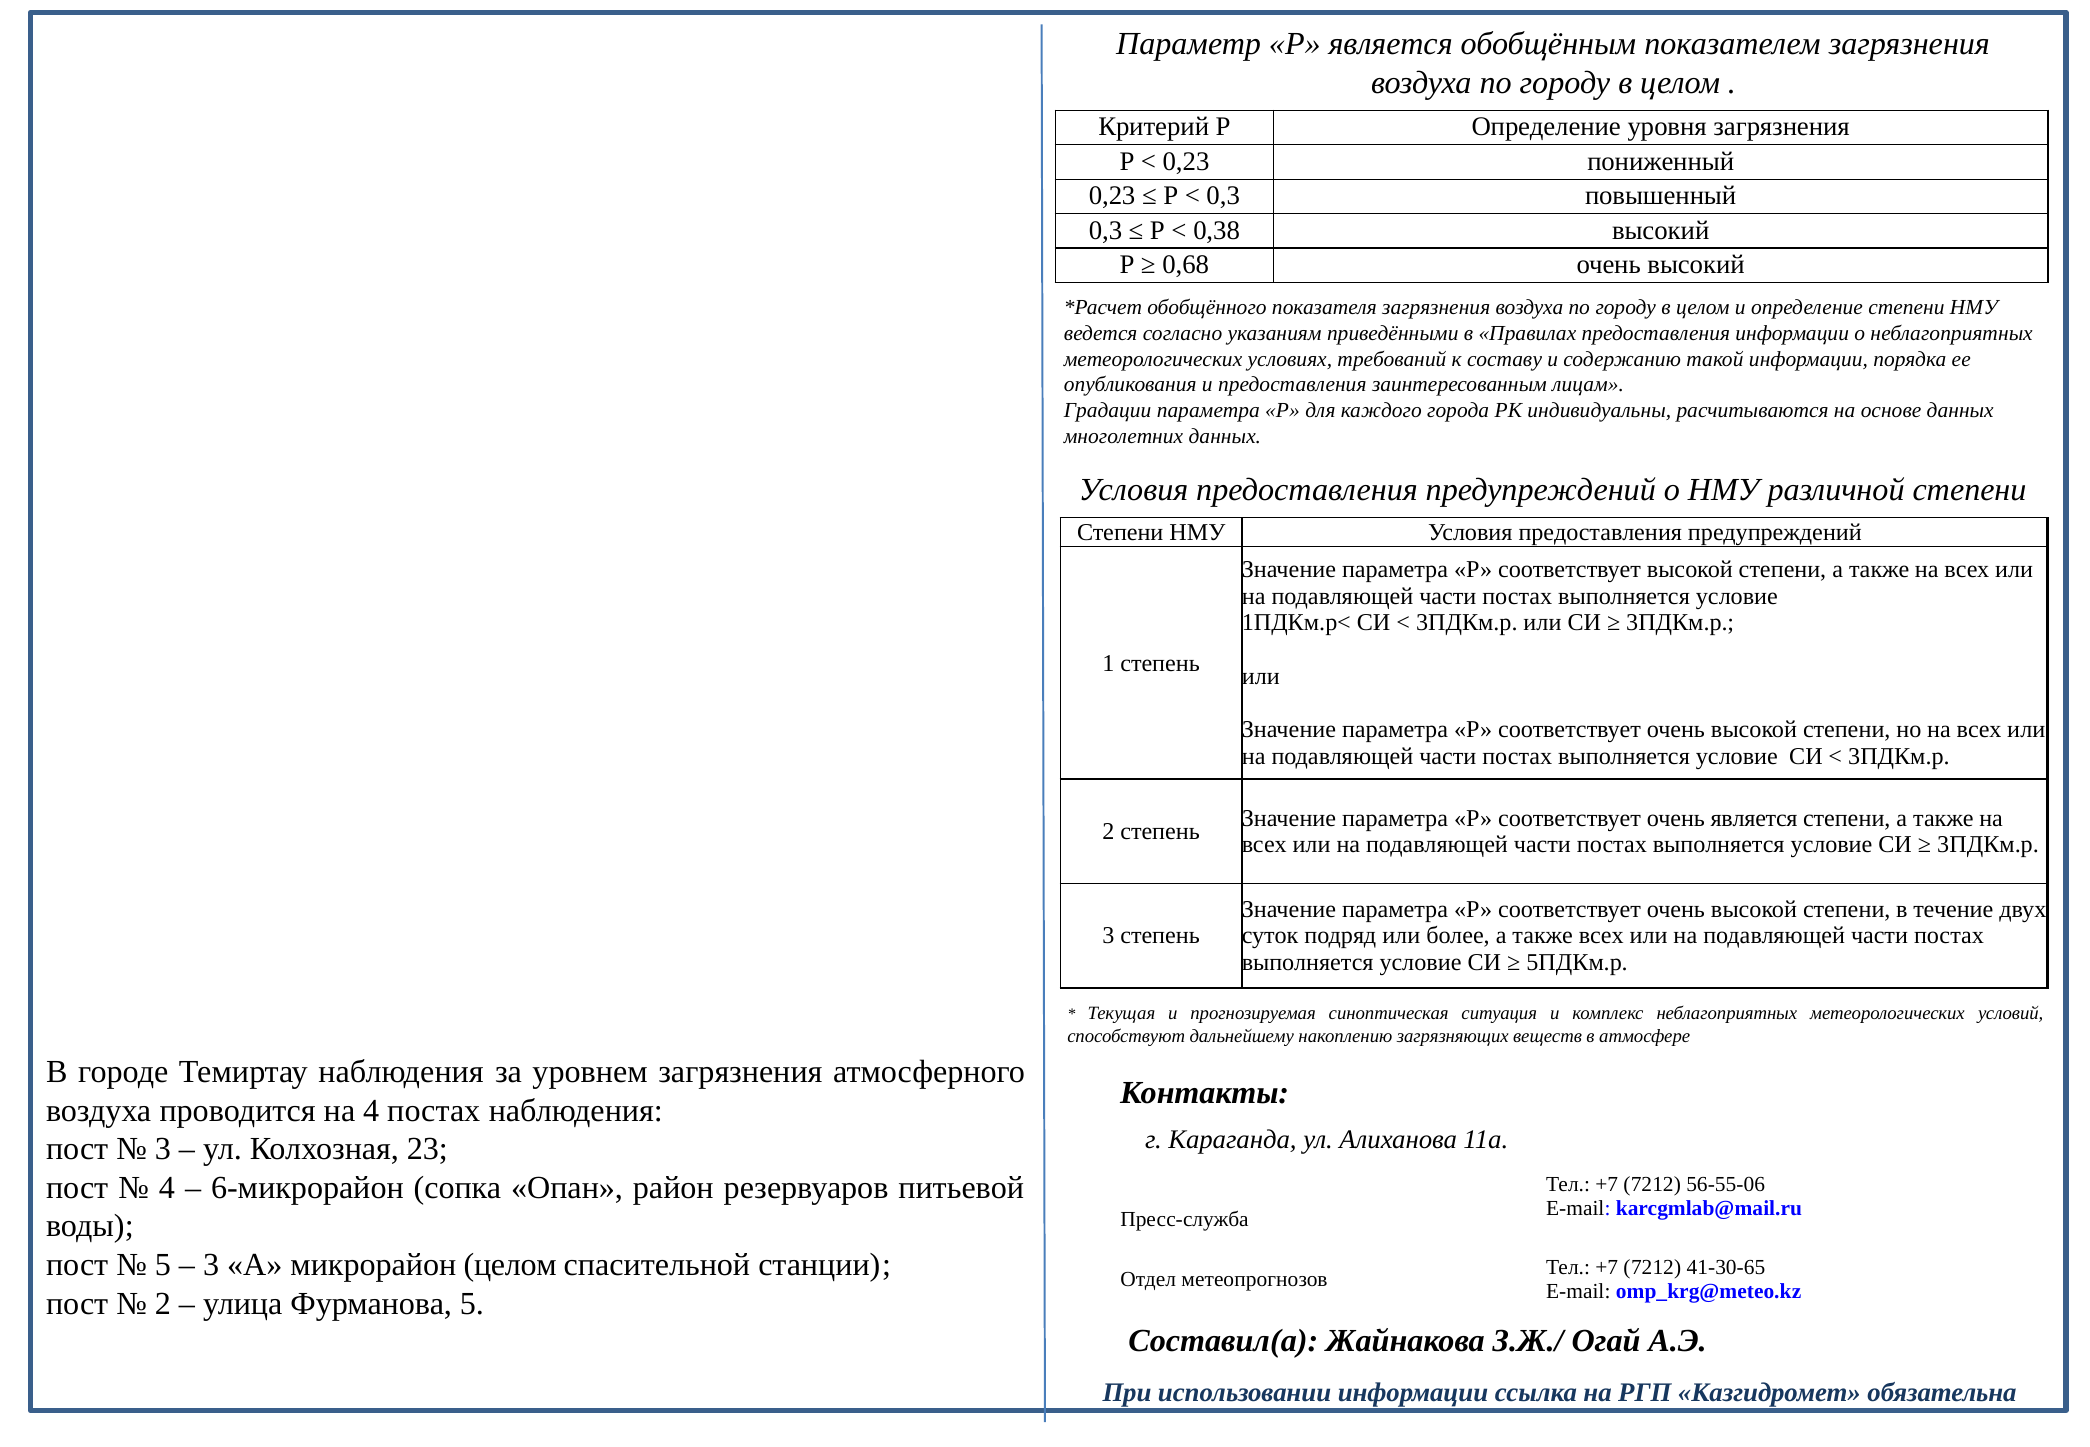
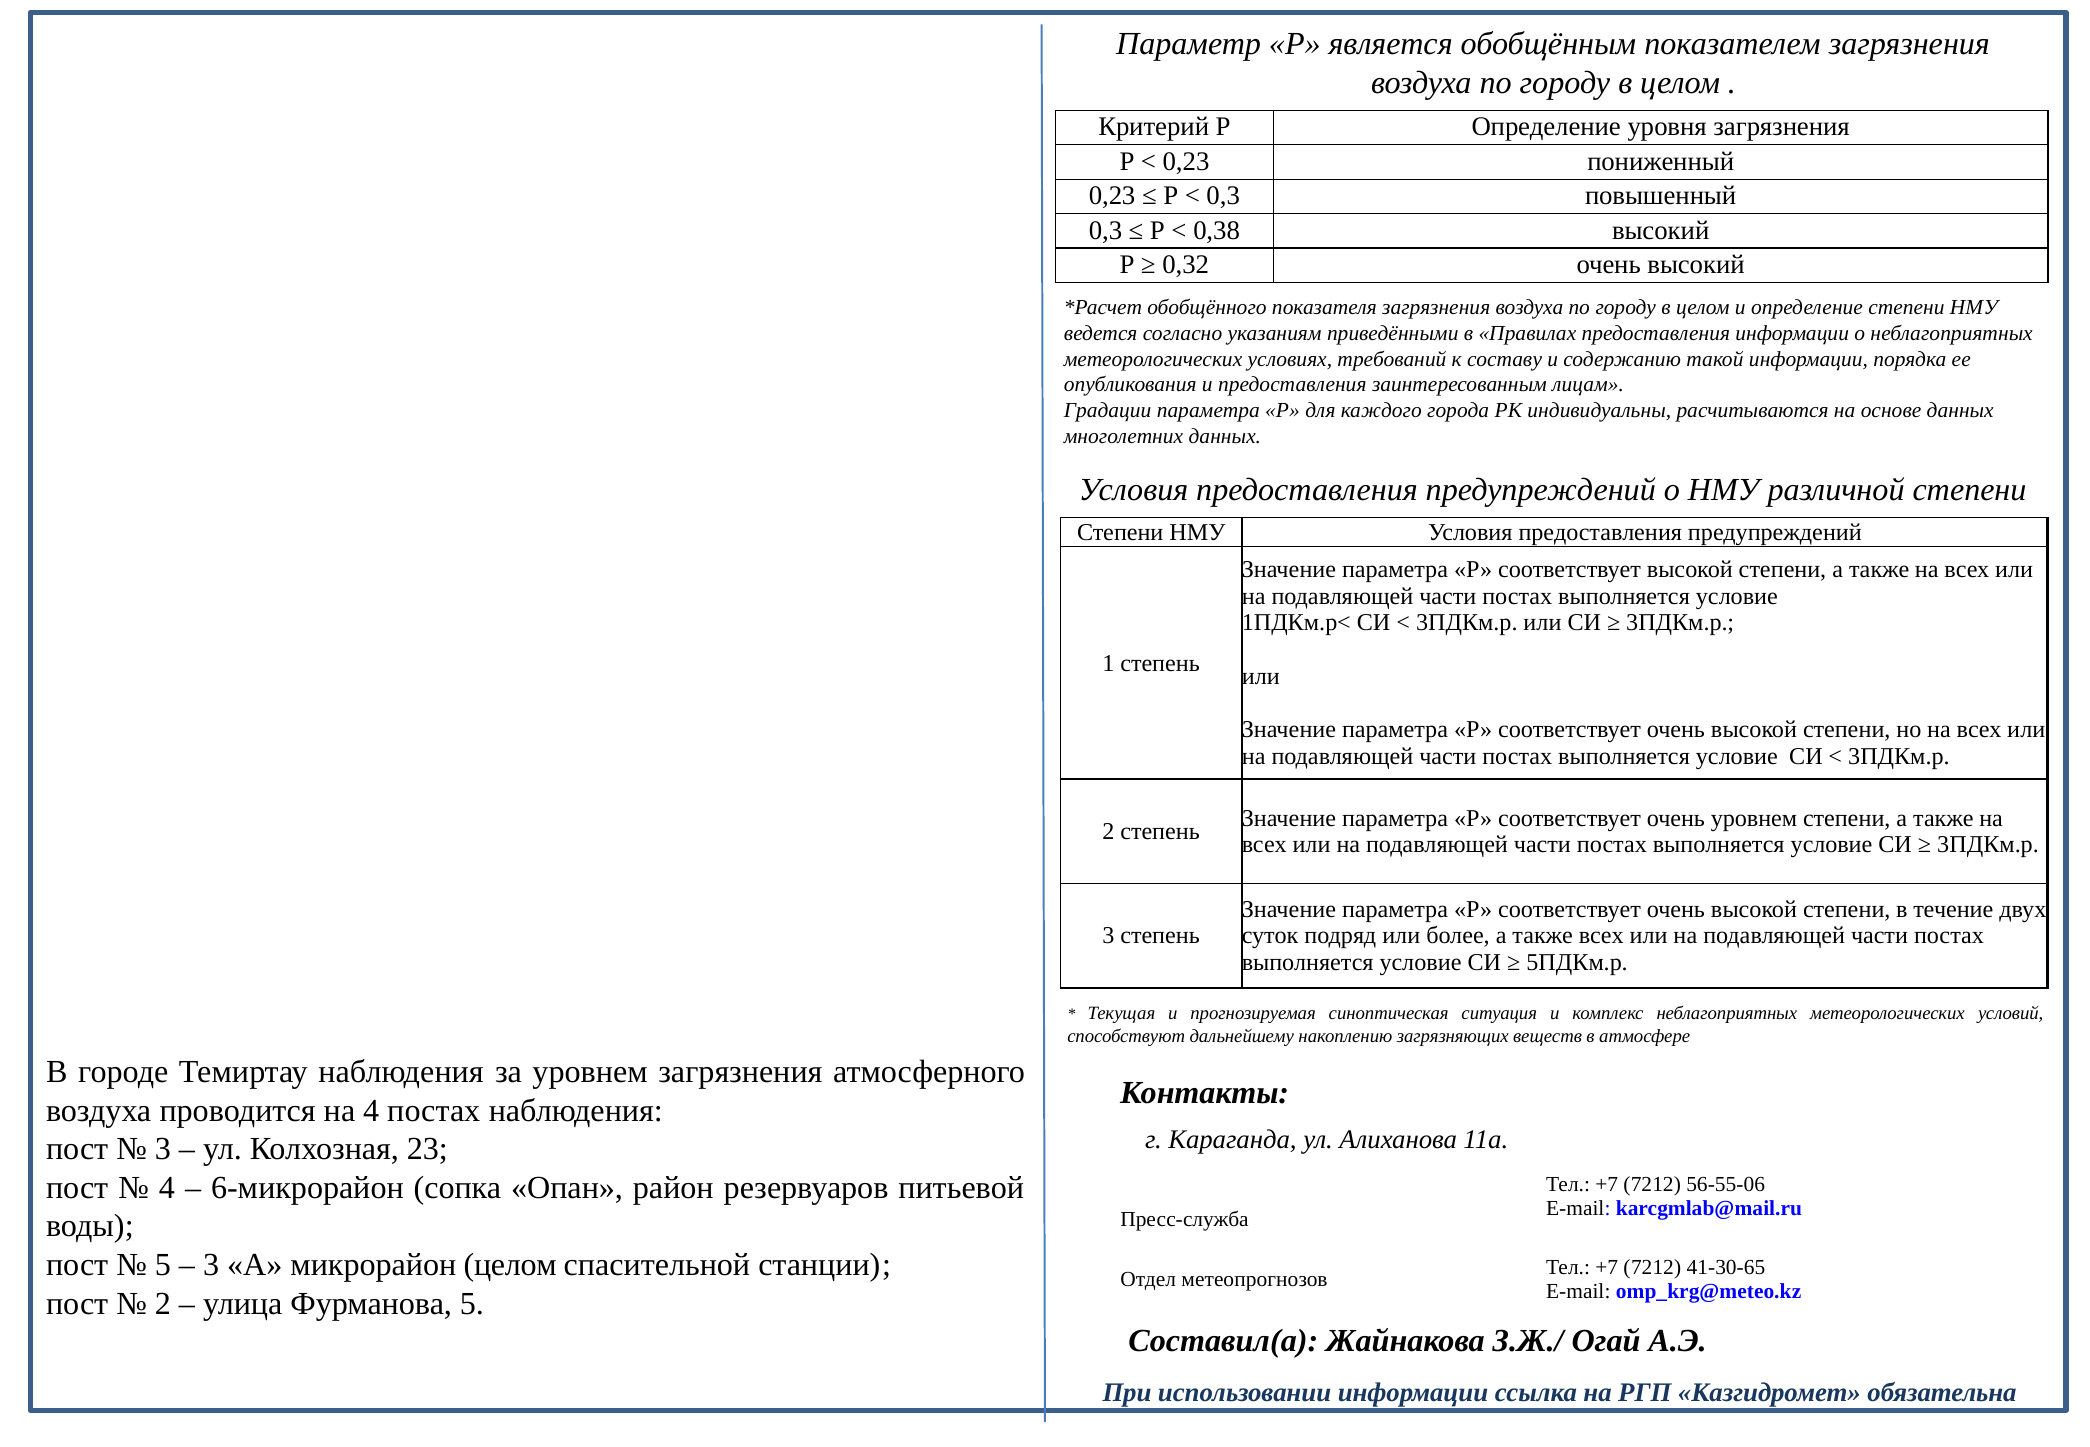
0,68: 0,68 -> 0,32 (1186, 265)
очень является: является -> уровнем (1754, 818)
